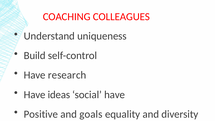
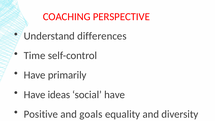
COLLEAGUES: COLLEAGUES -> PERSPECTIVE (121, 17)
uniqueness: uniqueness -> differences (102, 36)
Build: Build -> Time (35, 56)
research: research -> primarily (67, 75)
